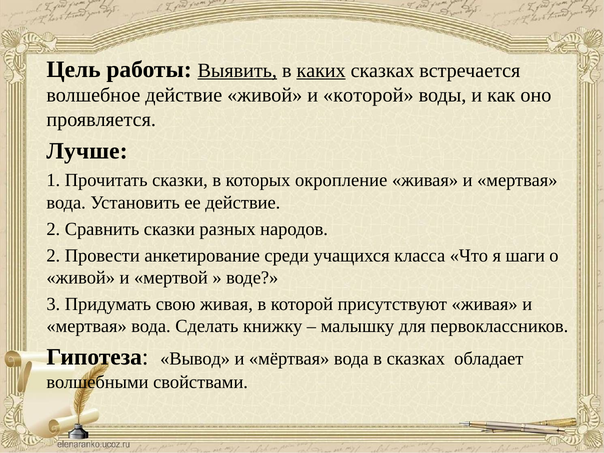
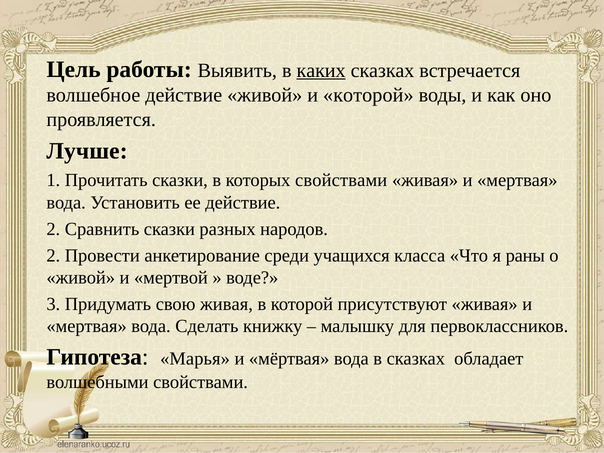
Выявить underline: present -> none (237, 70)
которых окропление: окропление -> свойствами (341, 180)
шаги: шаги -> раны (525, 255)
Вывод: Вывод -> Марья (195, 359)
